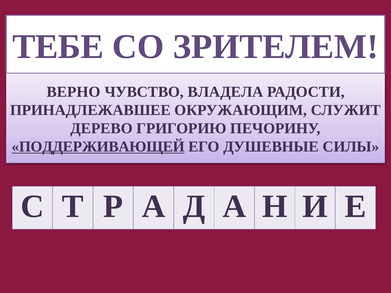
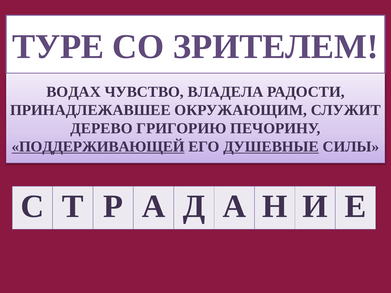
ТЕБЕ: ТЕБЕ -> ТУРЕ (58, 47)
ВЕРНО: ВЕРНО -> ВОДАХ (73, 92)
ДУШЕВНЫЕ underline: none -> present (271, 147)
